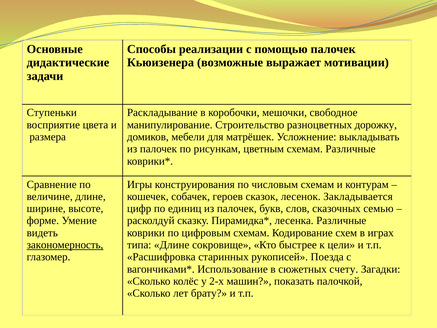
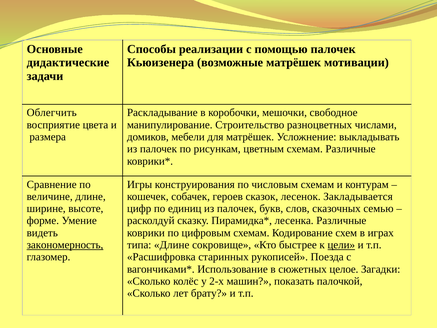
возможные выражает: выражает -> матрёшек (294, 62)
Ступеньки: Ступеньки -> Облегчить (52, 113)
дорожку: дорожку -> числами (376, 125)
цели underline: none -> present (341, 245)
счету: счету -> целое (344, 269)
